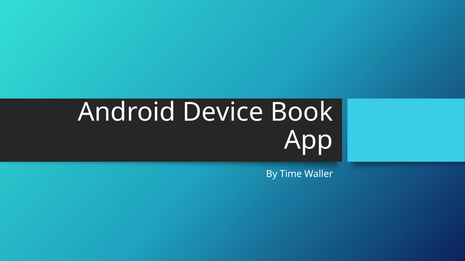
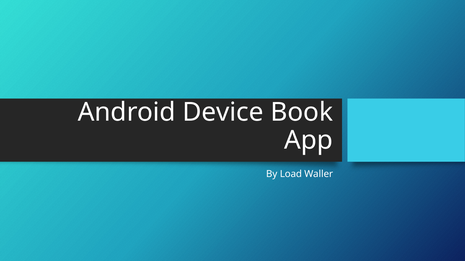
Time: Time -> Load (291, 175)
